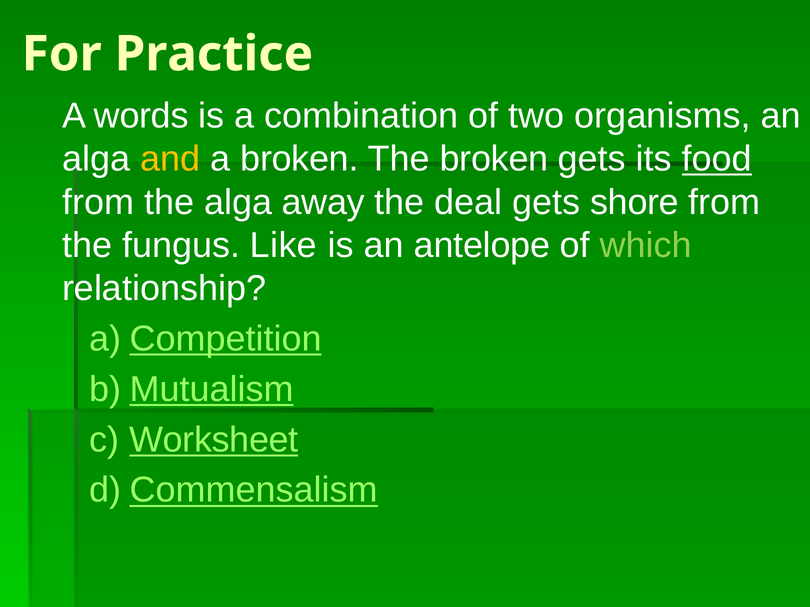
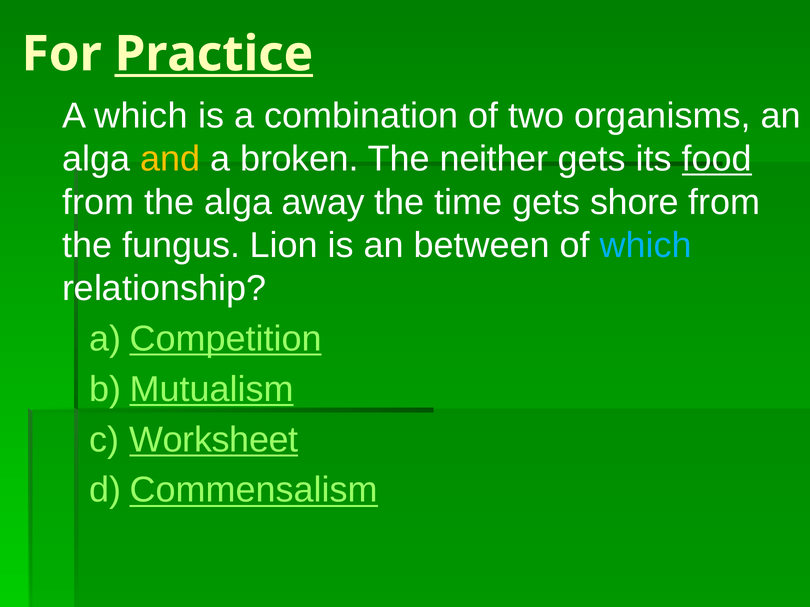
Practice underline: none -> present (214, 54)
A words: words -> which (141, 116)
The broken: broken -> neither (494, 159)
deal: deal -> time (468, 202)
Like: Like -> Lion (284, 246)
antelope: antelope -> between (482, 246)
which colour: light green -> light blue (646, 246)
